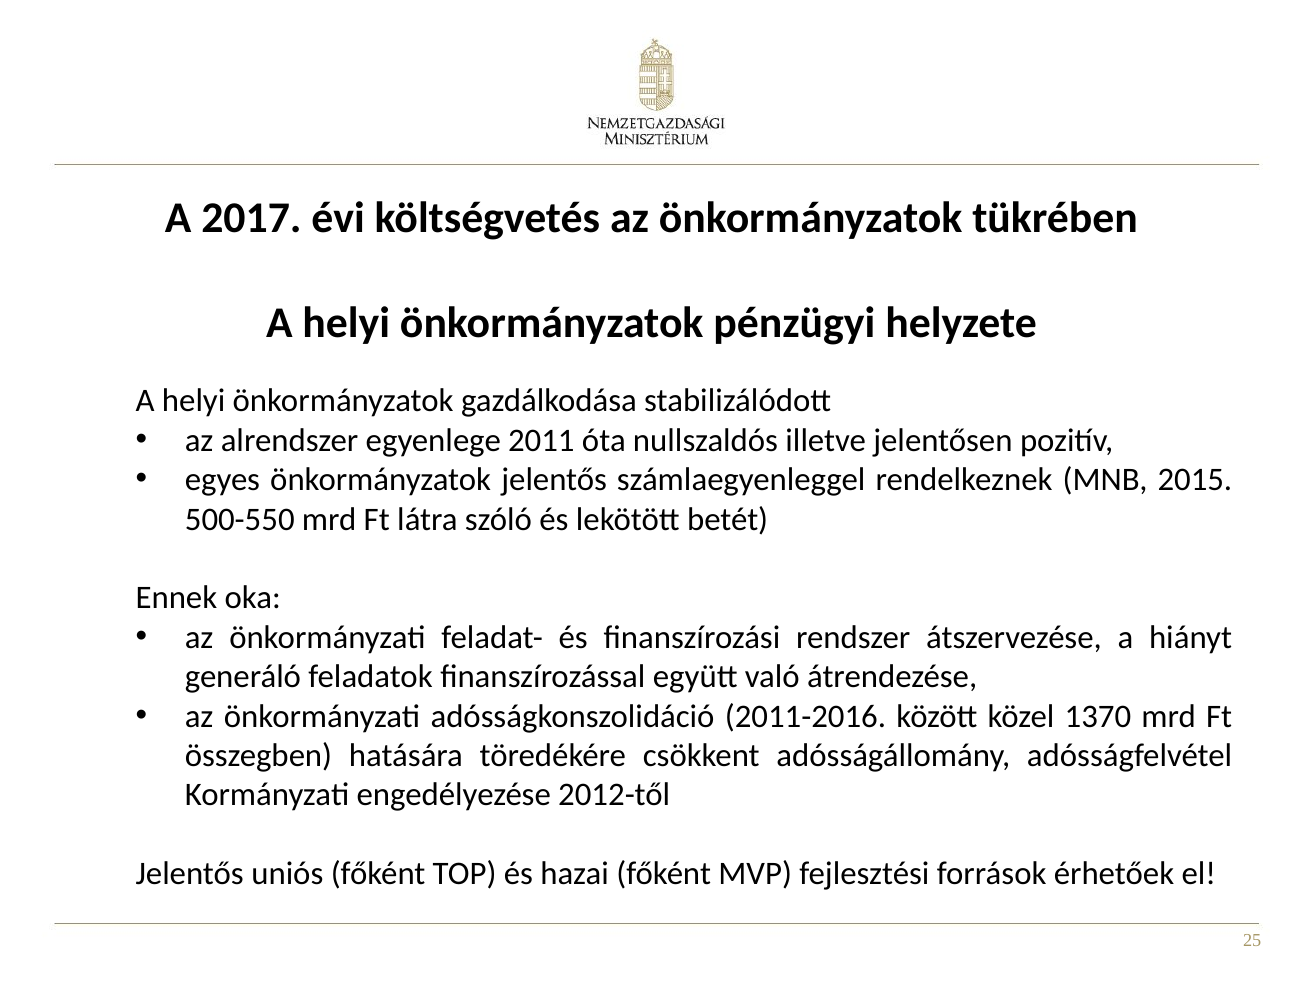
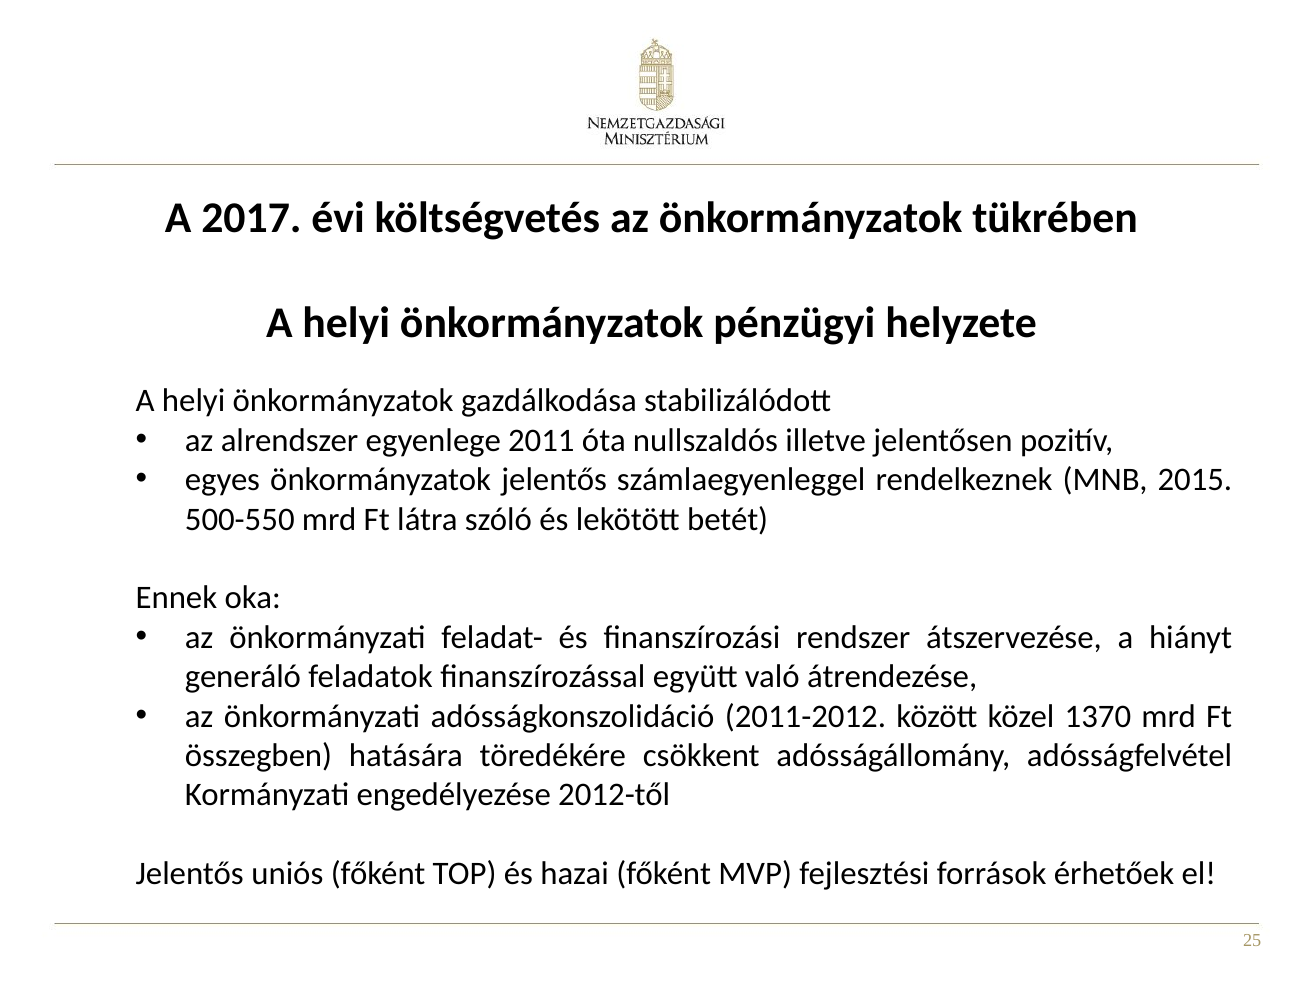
2011-2016: 2011-2016 -> 2011-2012 (805, 716)
